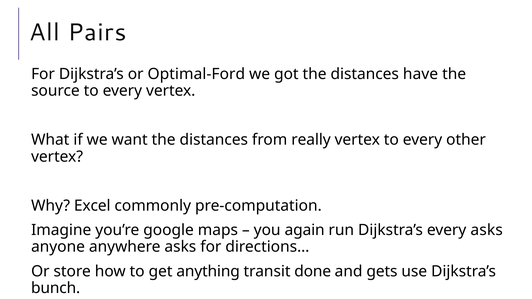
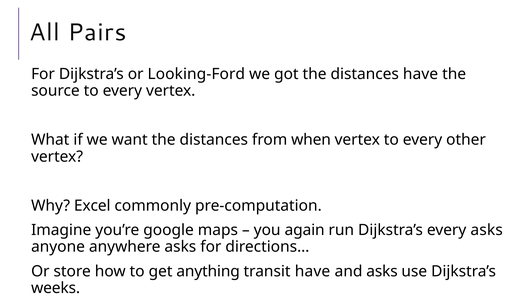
Optimal-Ford: Optimal-Ford -> Looking-Ford (196, 74)
really: really -> when (311, 140)
transit done: done -> have (313, 272)
and gets: gets -> asks (382, 272)
bunch: bunch -> weeks (56, 288)
